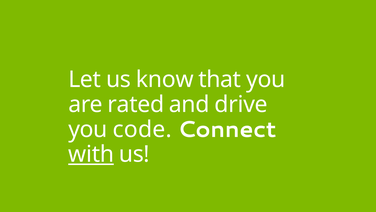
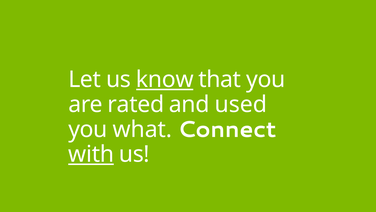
know underline: none -> present (165, 79)
drive: drive -> used (241, 104)
code: code -> what (142, 129)
